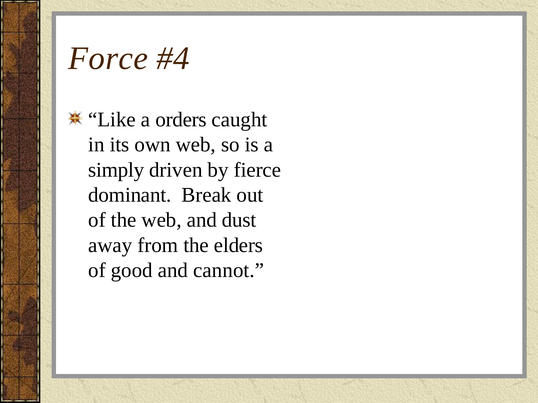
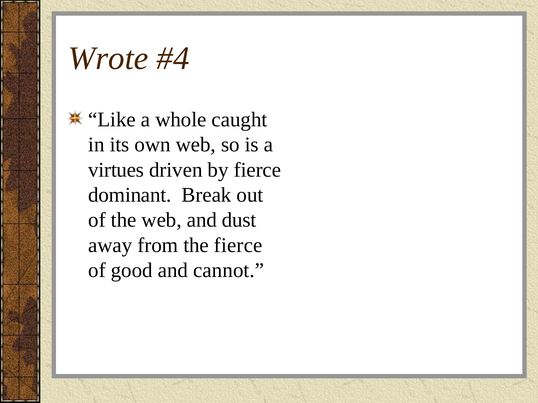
Force: Force -> Wrote (108, 58)
orders: orders -> whole (181, 120)
simply: simply -> virtues (116, 170)
the elders: elders -> fierce (238, 245)
